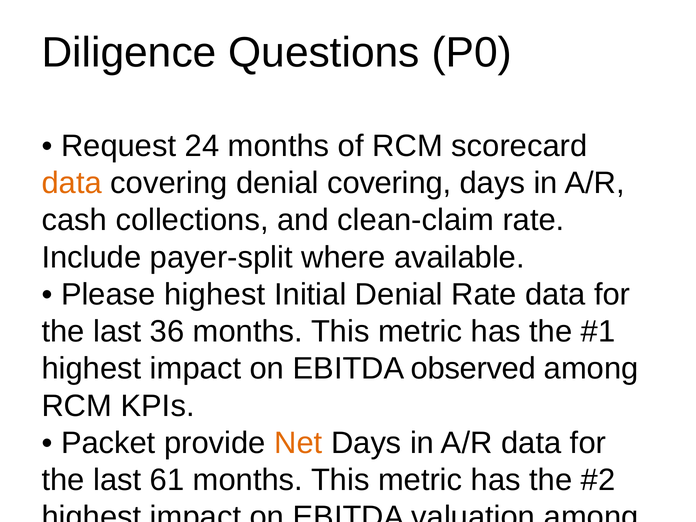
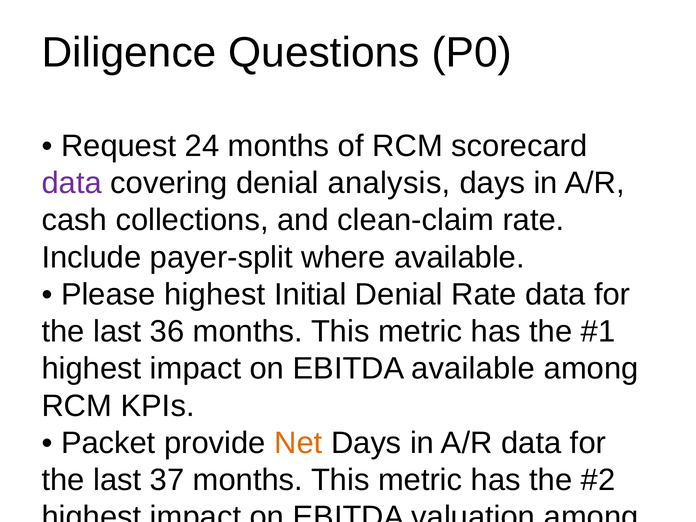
data colour: orange -> purple (72, 183)
denial covering: covering -> analysis (389, 183)
EBITDA observed: observed -> available (473, 369)
61: 61 -> 37 (167, 480)
